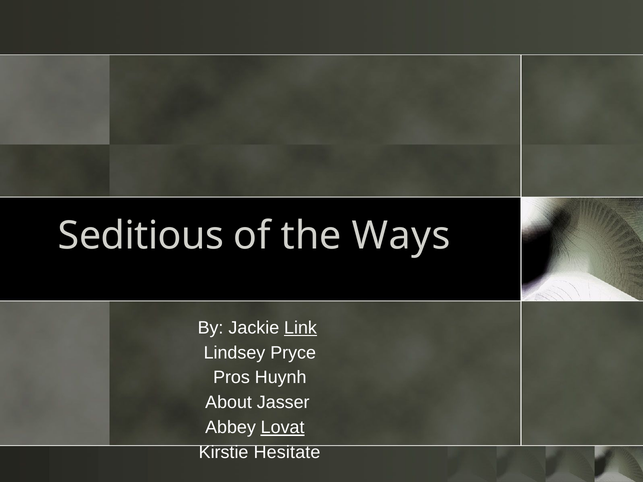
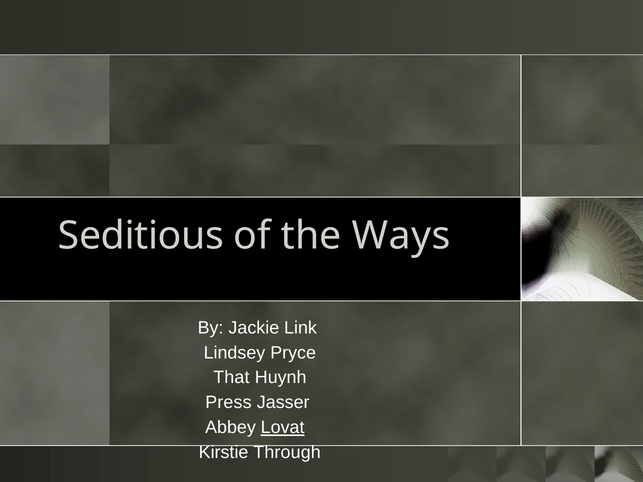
Link underline: present -> none (301, 328)
Pros: Pros -> That (231, 378)
About: About -> Press (228, 403)
Hesitate: Hesitate -> Through (287, 453)
